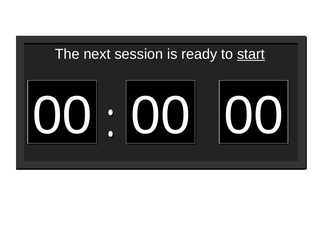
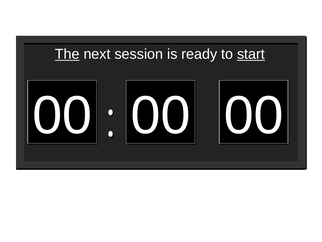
The underline: none -> present (67, 54)
